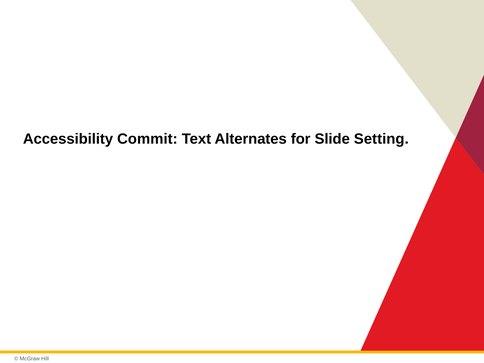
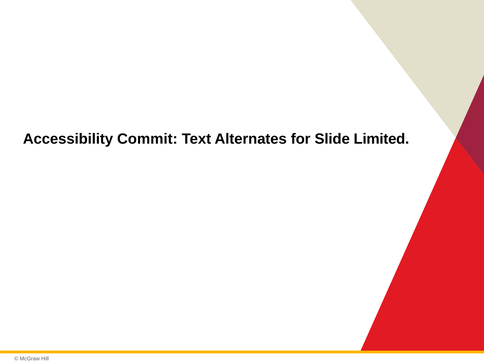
Setting: Setting -> Limited (381, 139)
